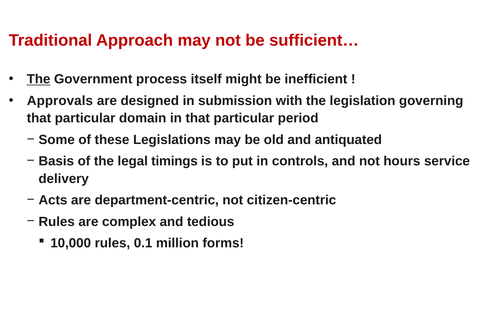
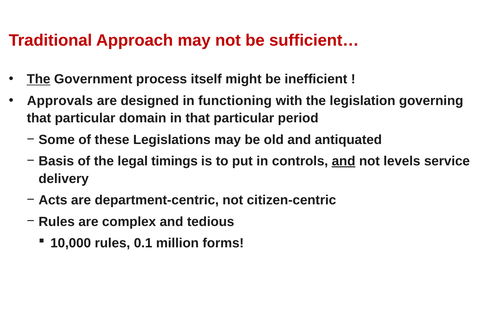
submission: submission -> functioning (235, 101)
and underline: none -> present (344, 161)
hours: hours -> levels (402, 161)
